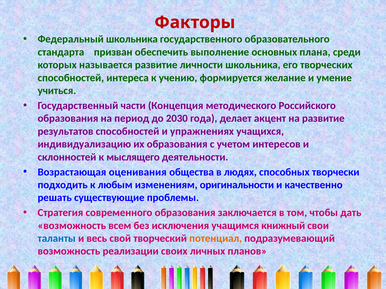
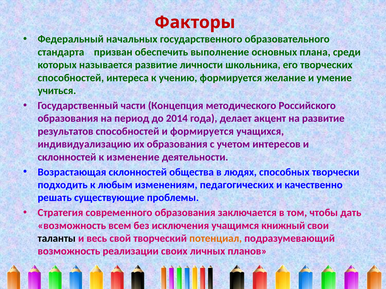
Федеральный школьника: школьника -> начальных (132, 39)
2030: 2030 -> 2014 (177, 119)
и упражнениях: упражнениях -> формируется (202, 132)
мыслящего: мыслящего -> изменение (133, 157)
Возрастающая оценивания: оценивания -> склонностей (138, 172)
оригинальности: оригинальности -> педагогических (237, 185)
таланты colour: blue -> black (57, 239)
